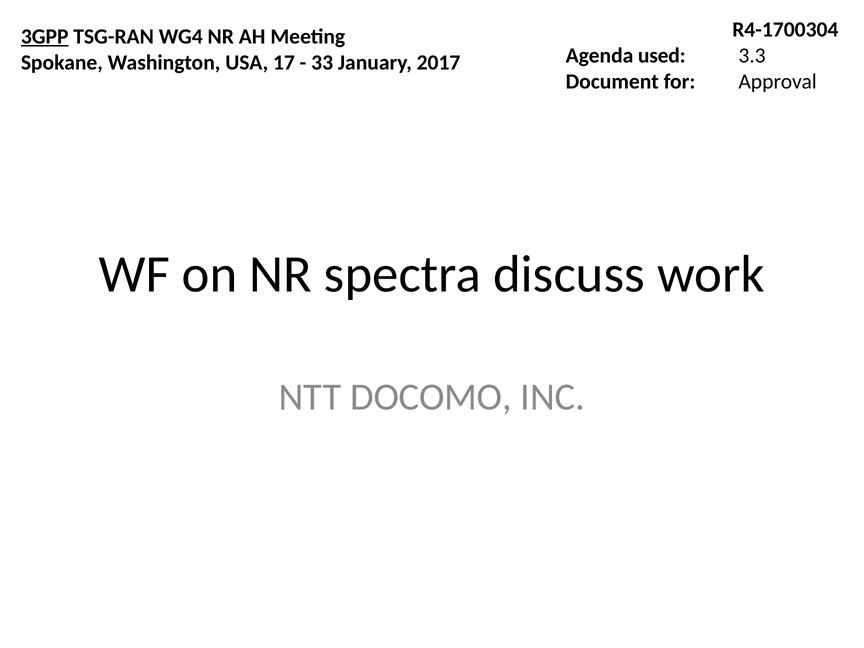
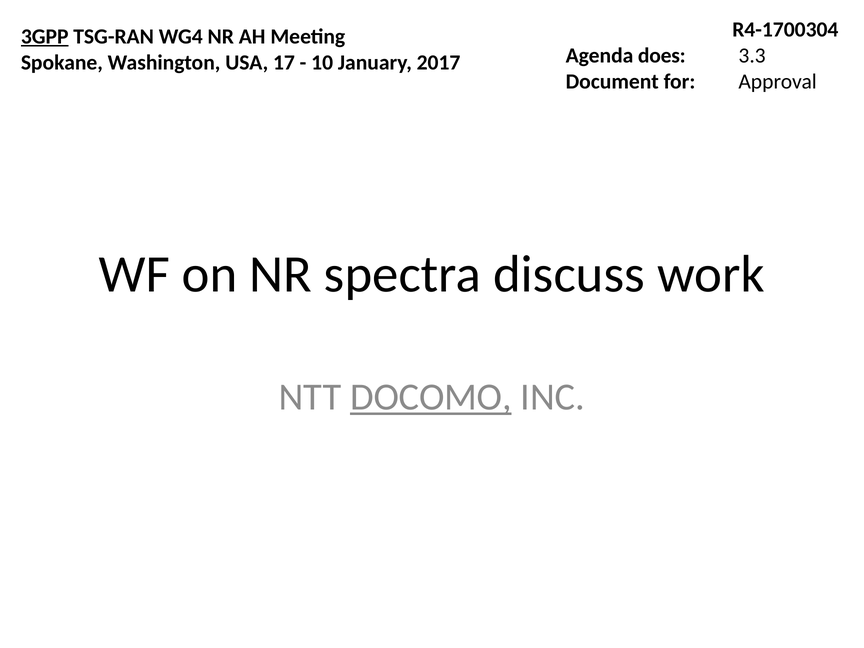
used: used -> does (662, 56)
33: 33 -> 10 (322, 62)
DOCOMO underline: none -> present (431, 397)
